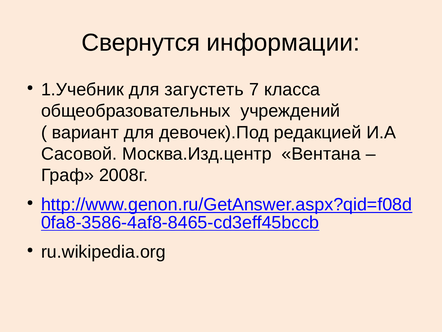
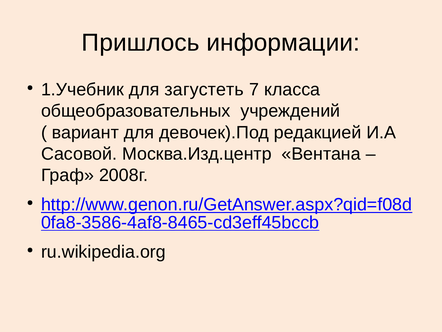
Свернутся: Свернутся -> Пришлось (141, 43)
